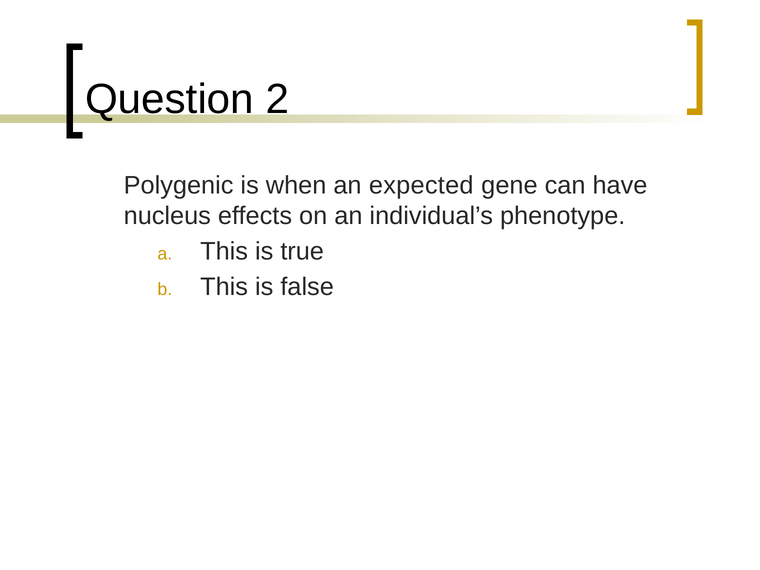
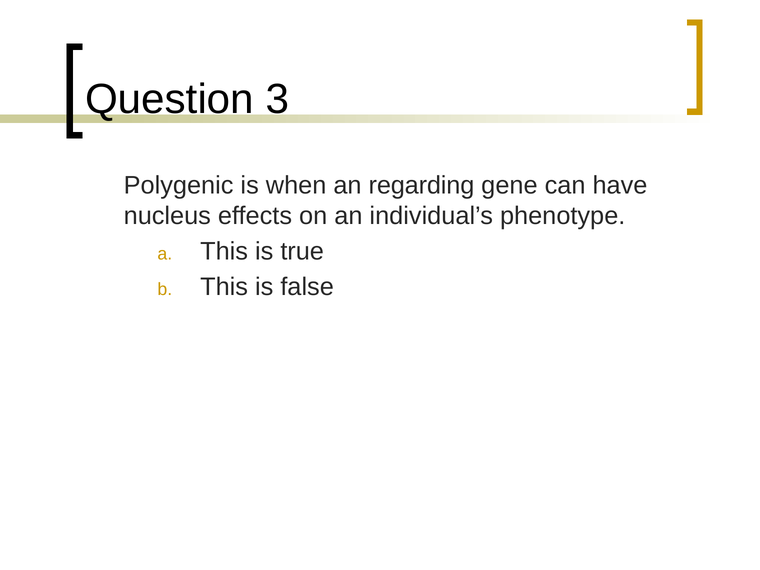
2: 2 -> 3 (277, 99)
expected: expected -> regarding (421, 185)
